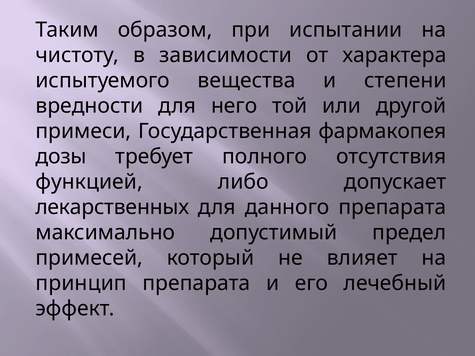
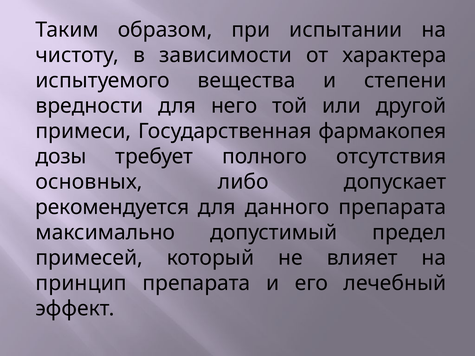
функцией: функцией -> основных (89, 182)
лекарственных: лекарственных -> рекомендуется (112, 207)
